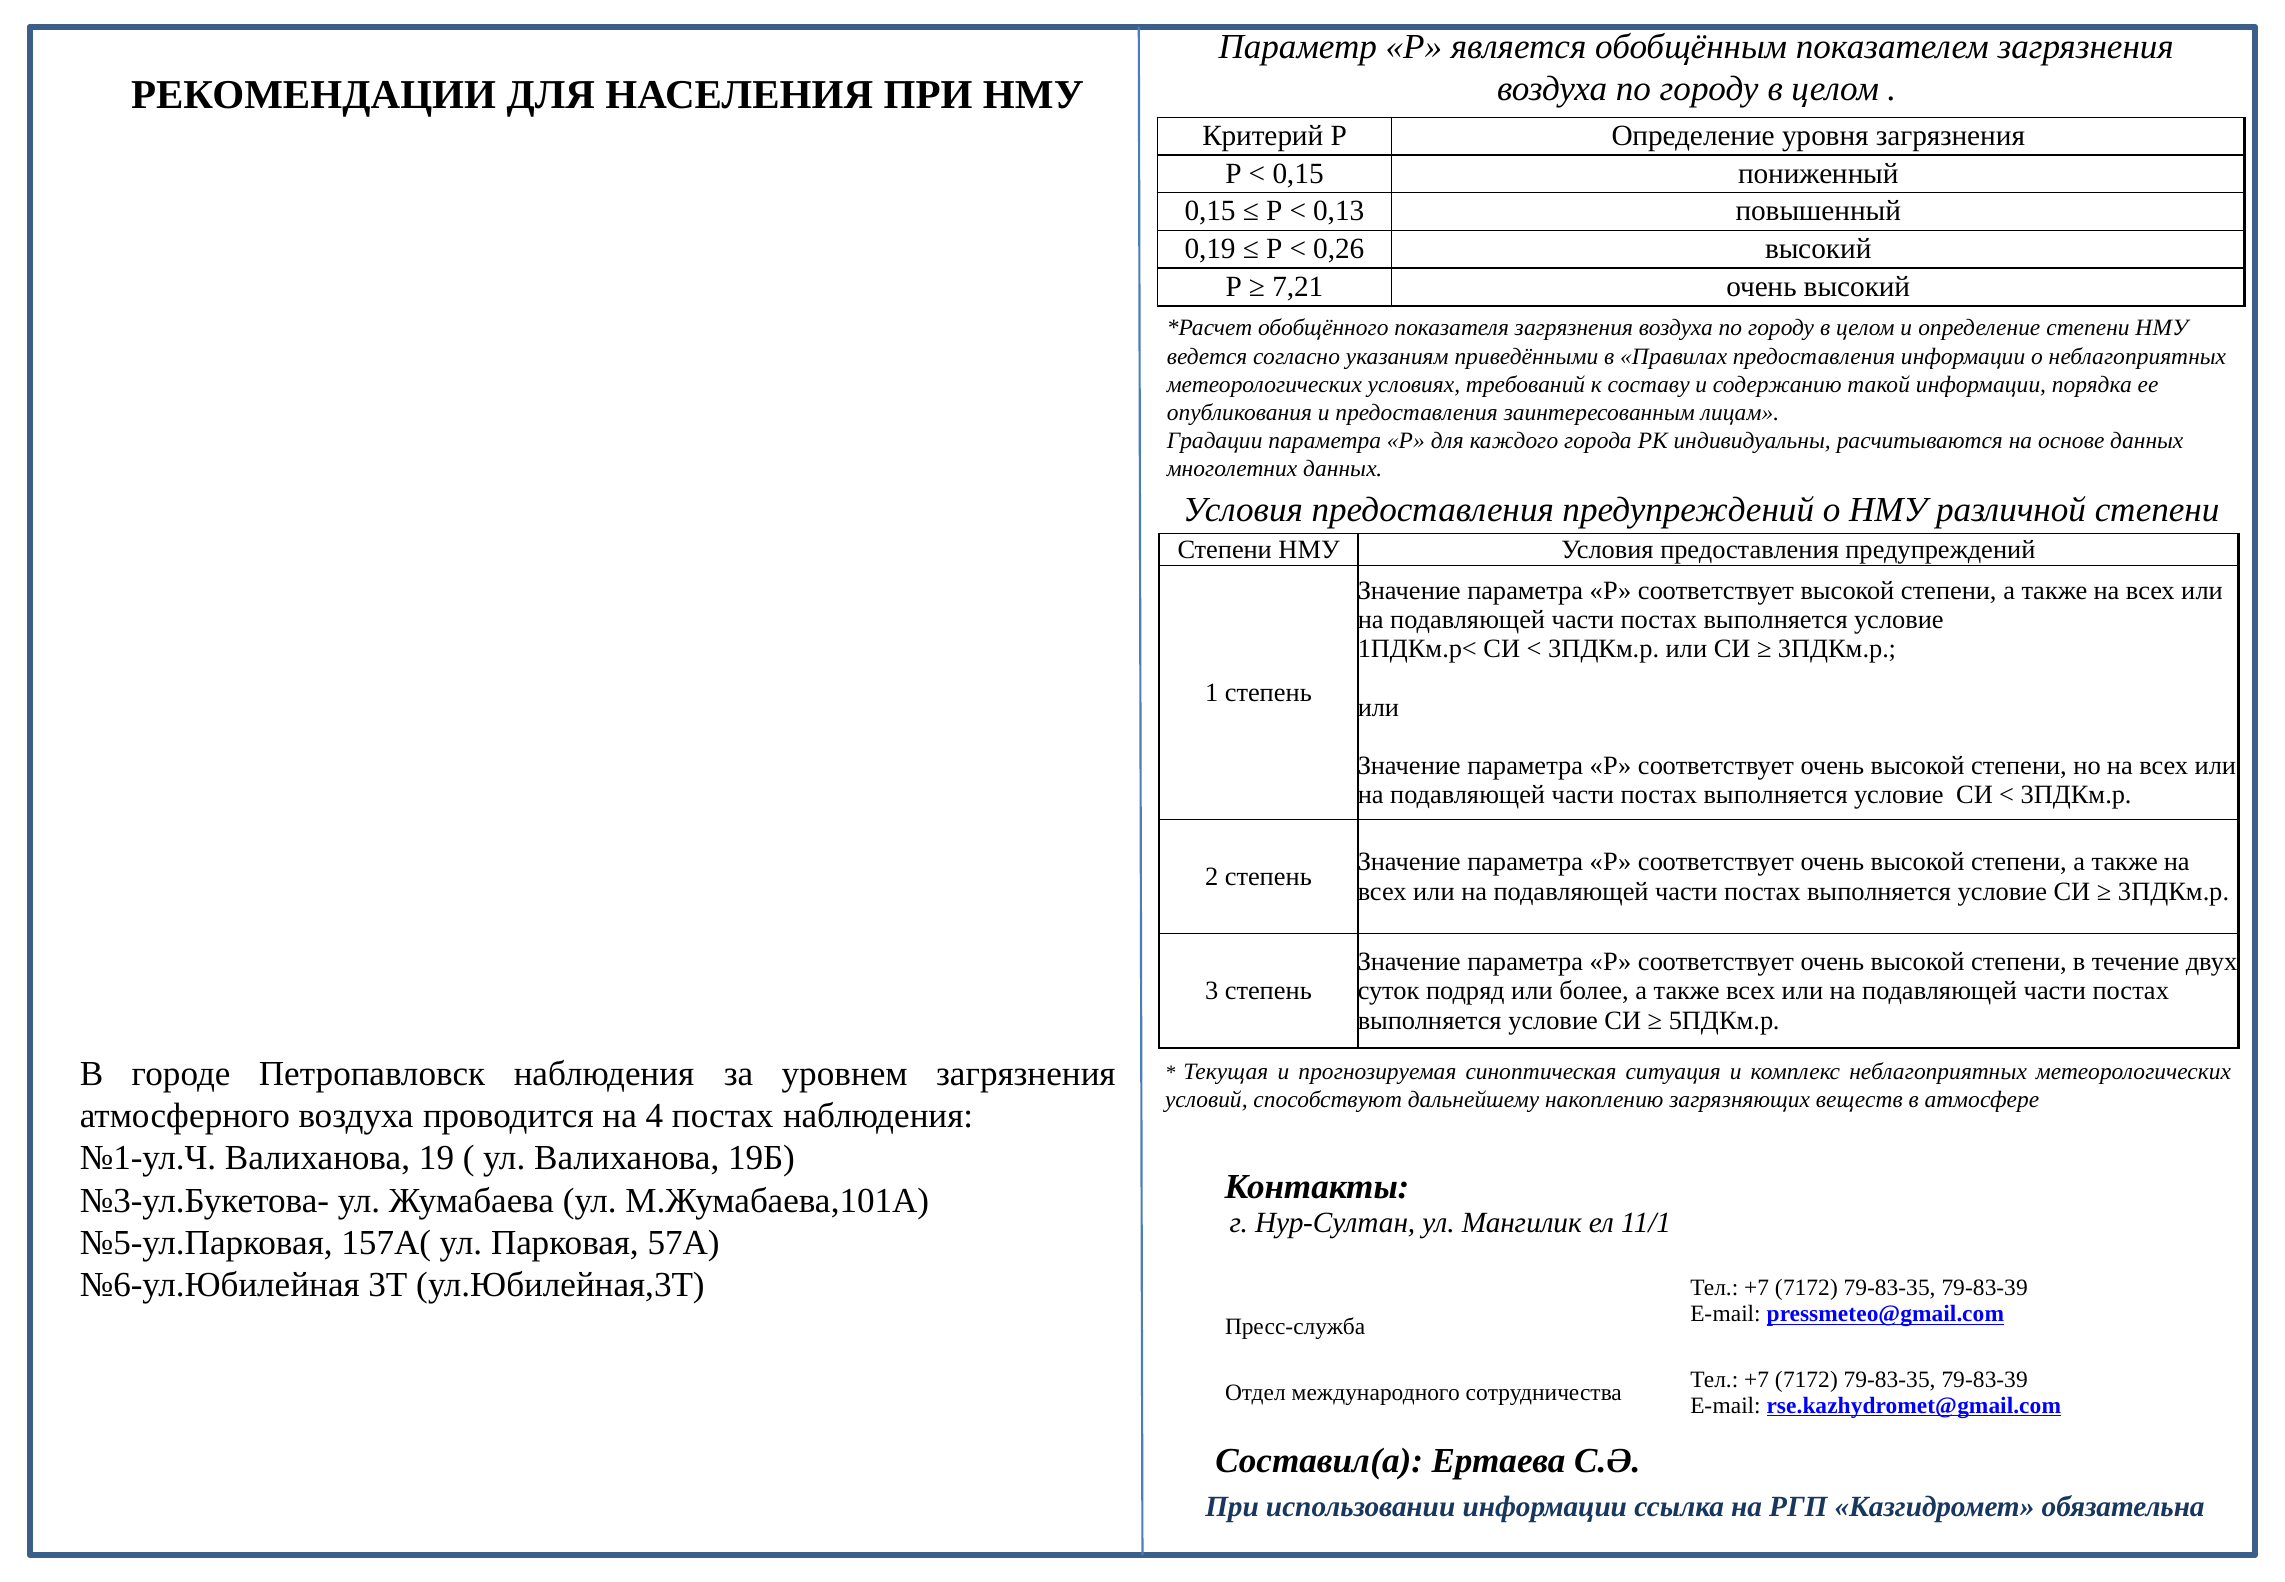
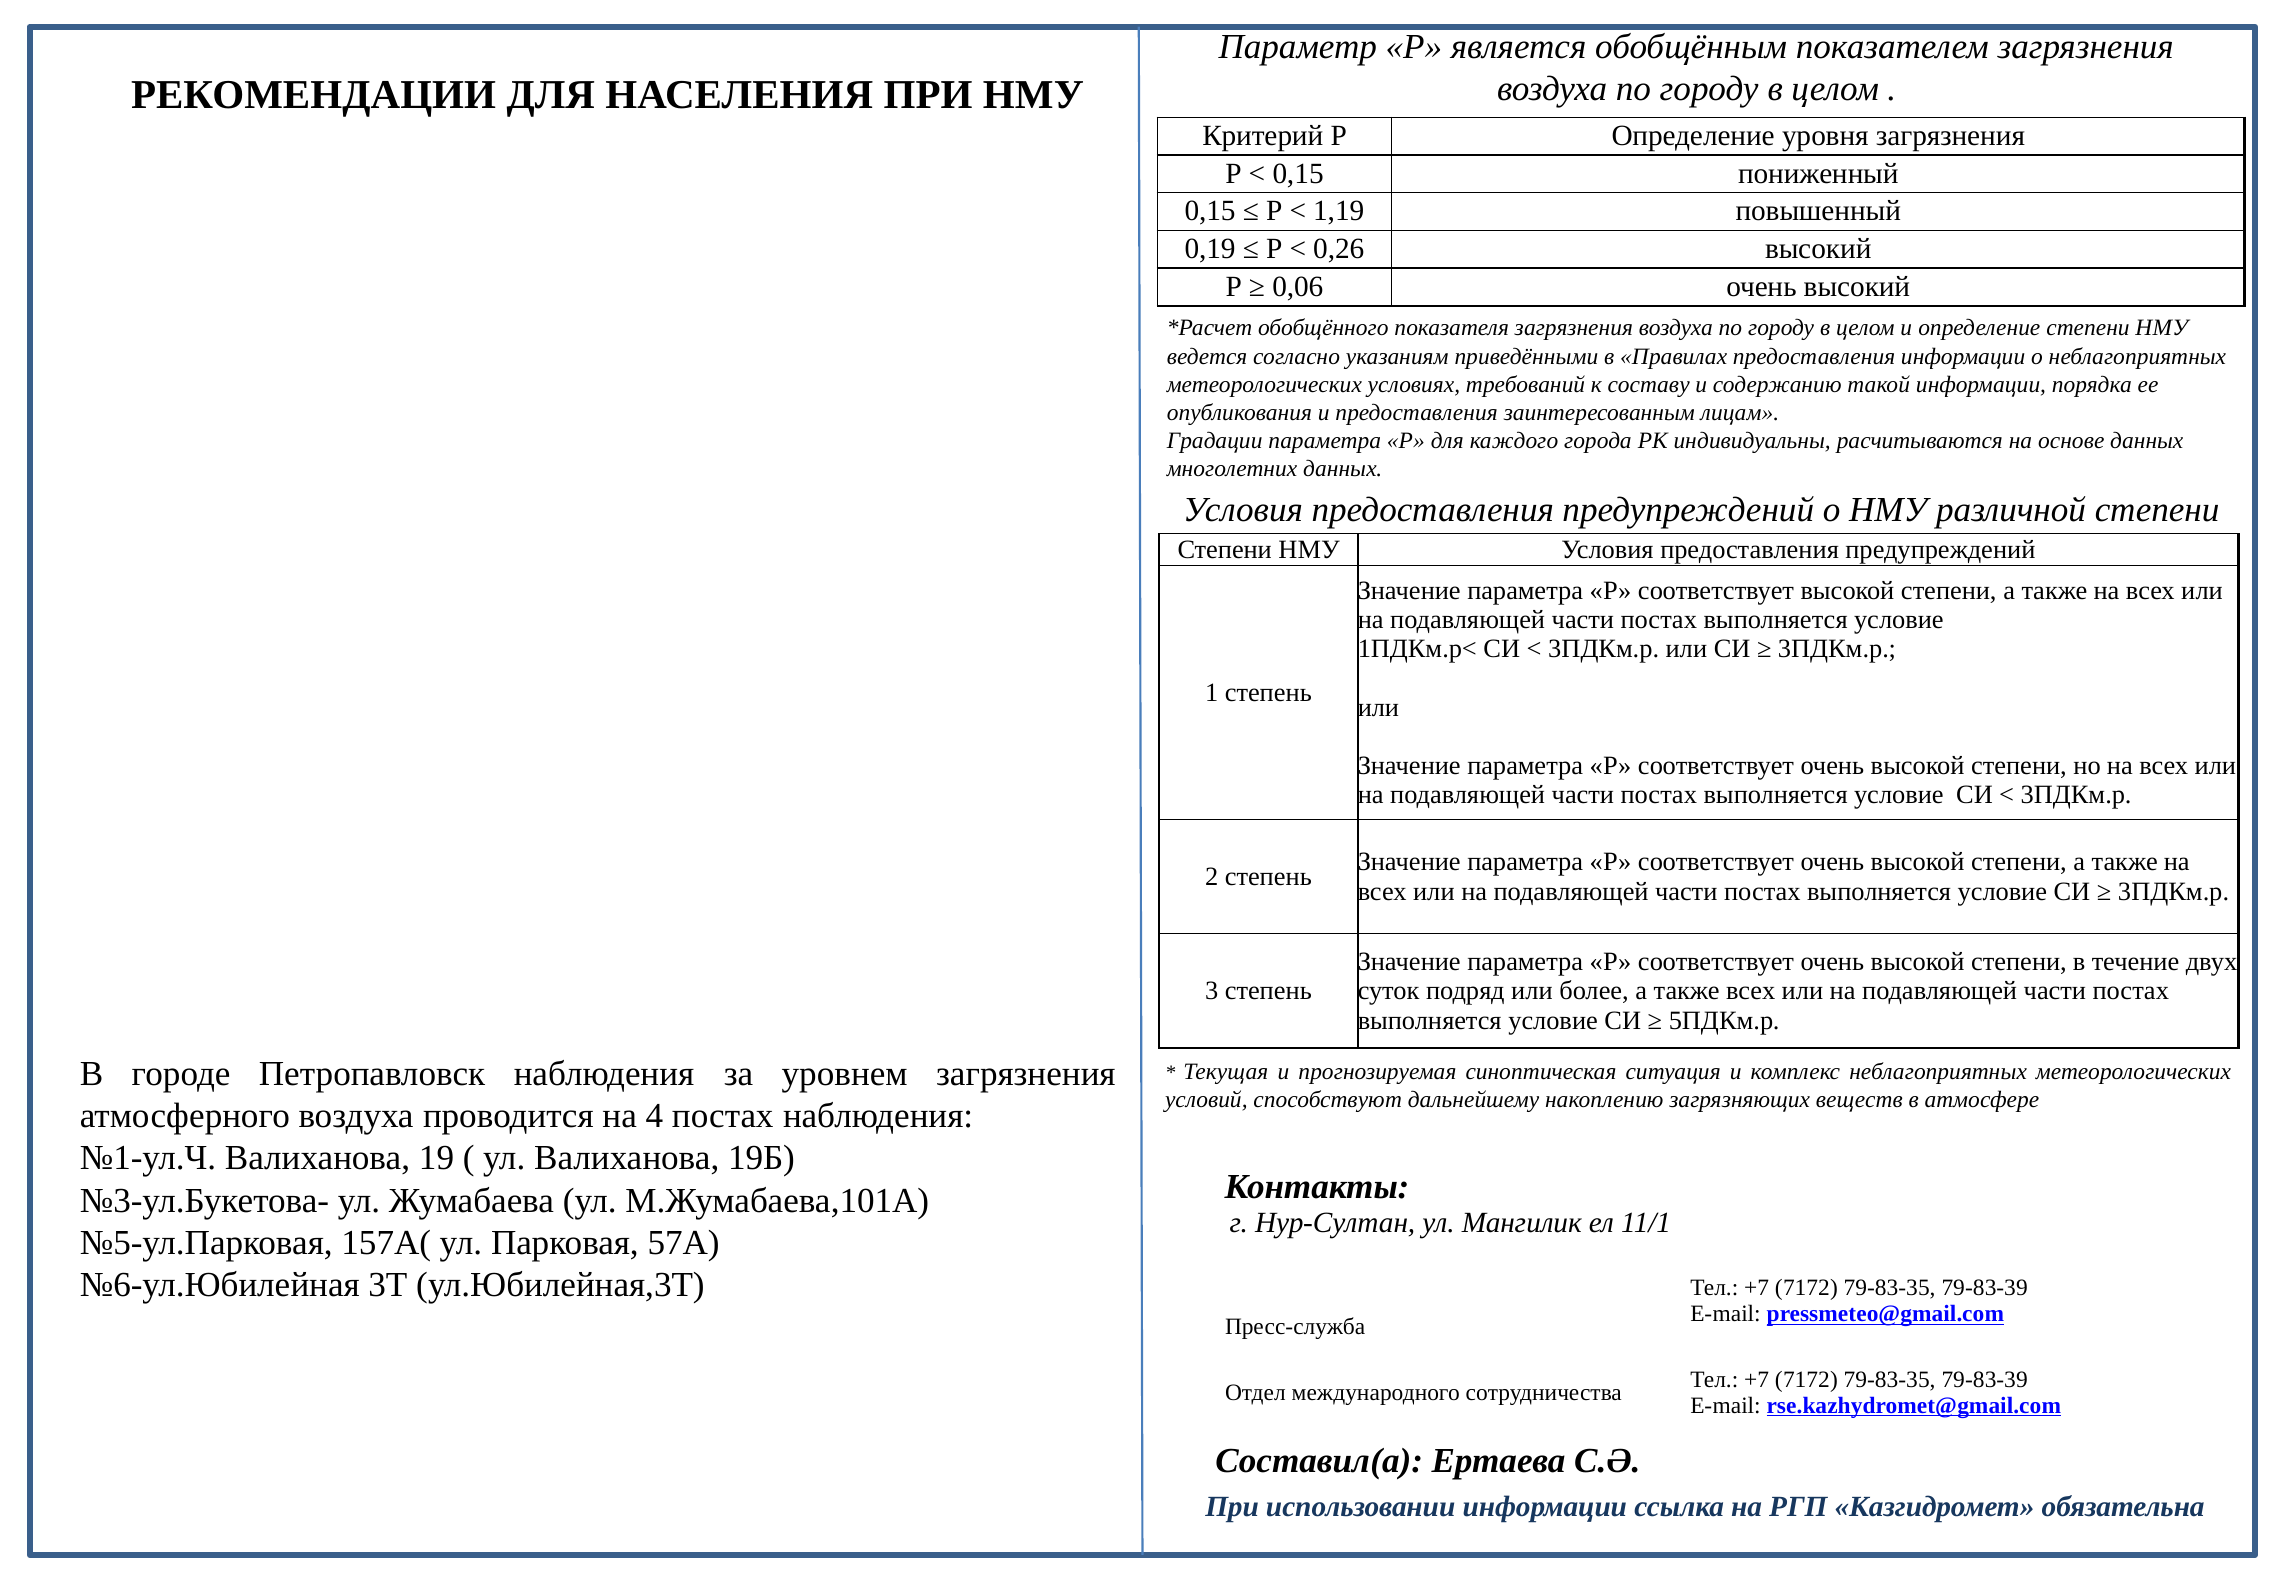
0,13: 0,13 -> 1,19 (1339, 211)
7,21: 7,21 -> 0,06 (1298, 287)
